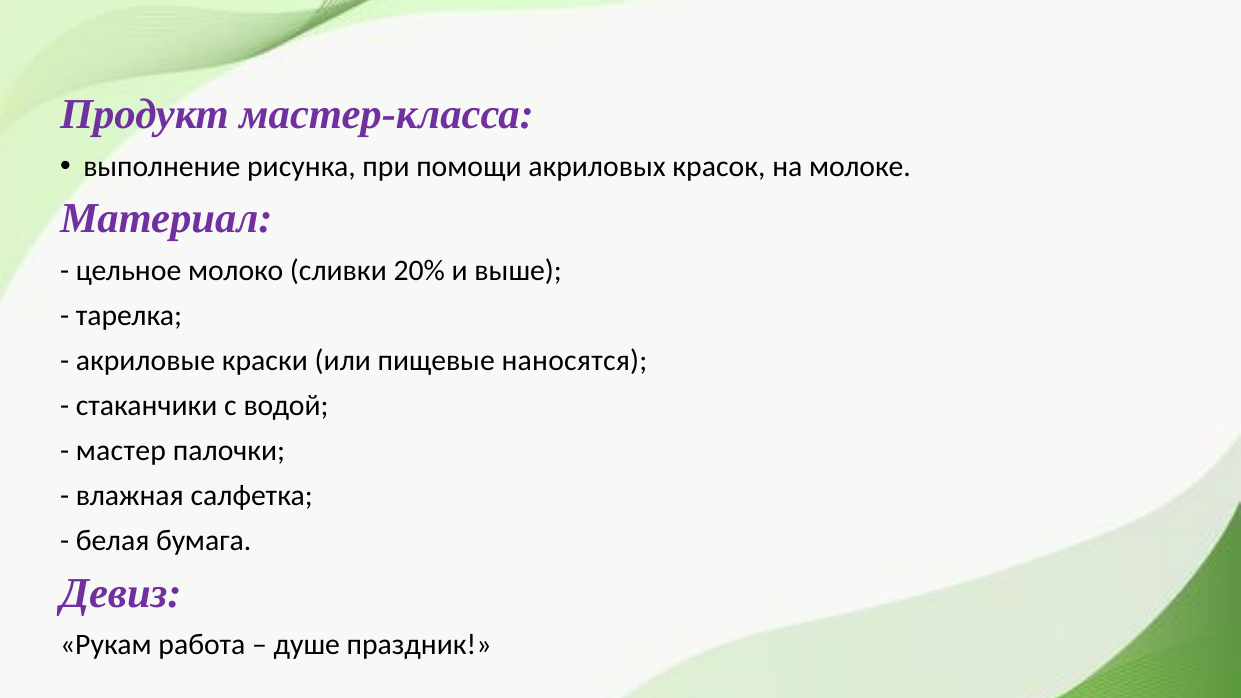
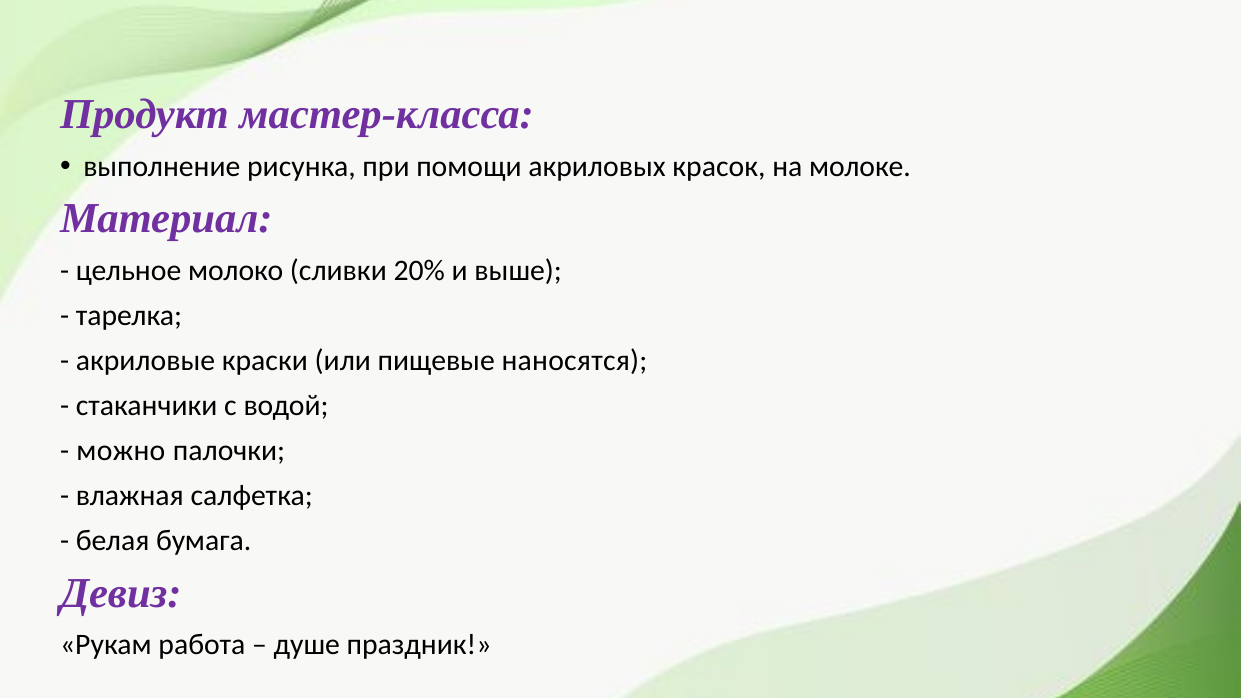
мастер: мастер -> можно (121, 451)
